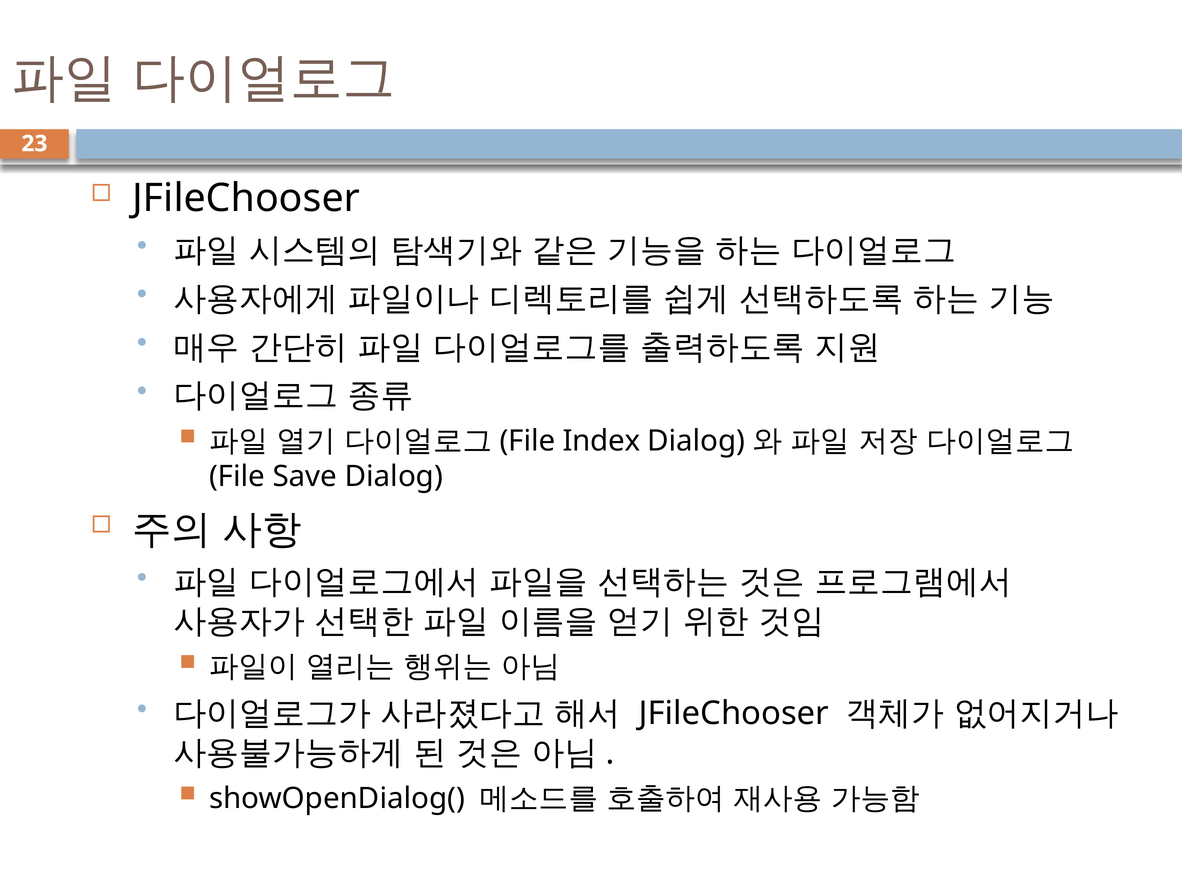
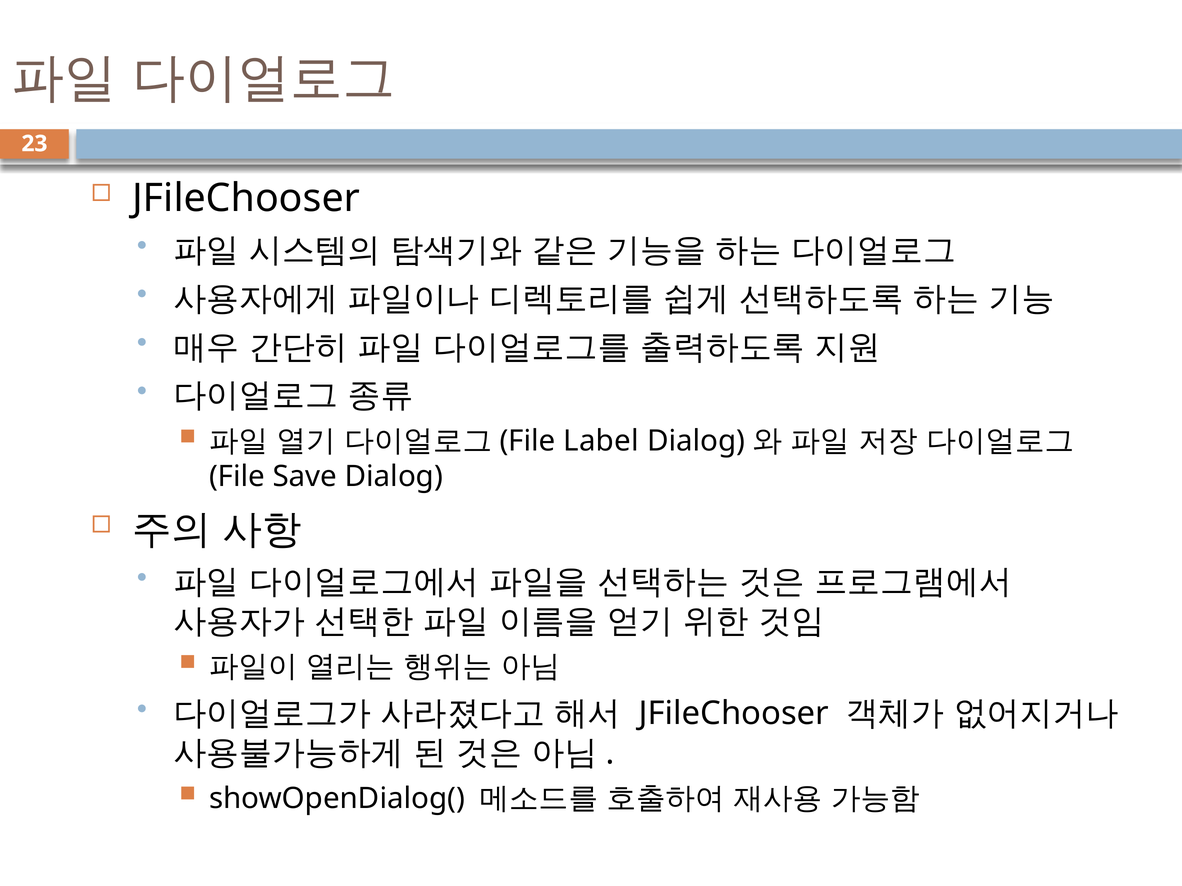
Index: Index -> Label (601, 441)
